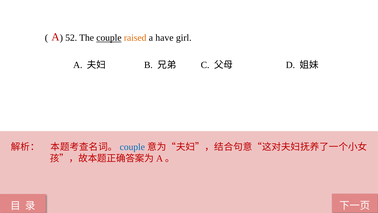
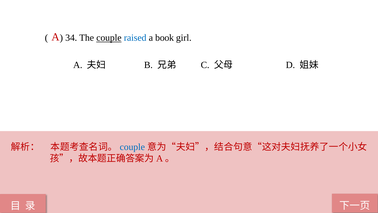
52: 52 -> 34 (71, 38)
raised colour: orange -> blue (135, 38)
have: have -> book (165, 38)
